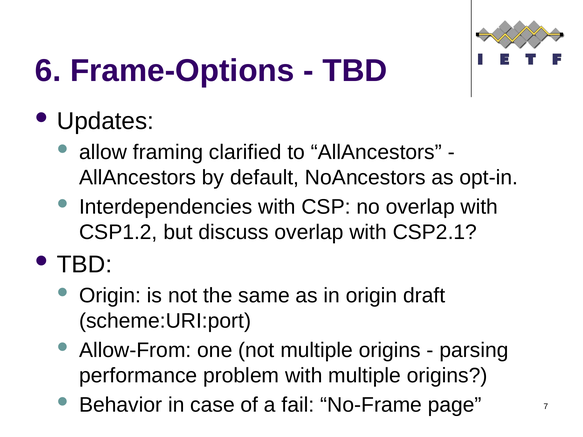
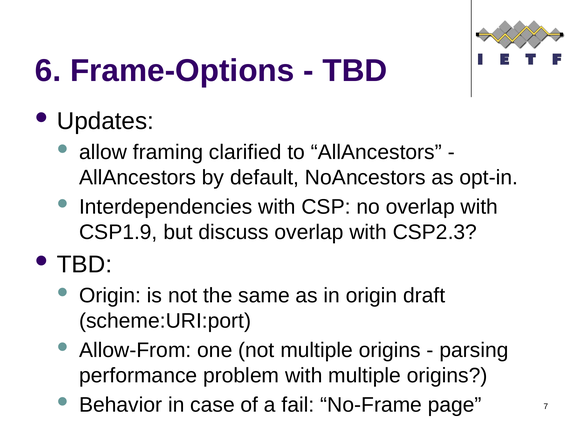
CSP1.2: CSP1.2 -> CSP1.9 (118, 232)
CSP2.1: CSP2.1 -> CSP2.3 (435, 232)
